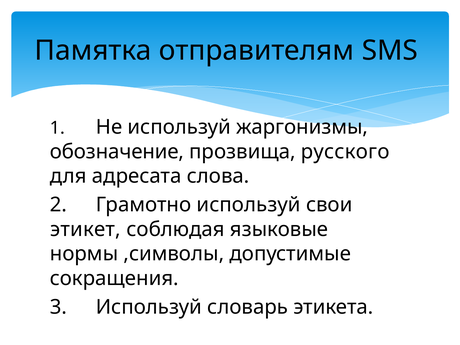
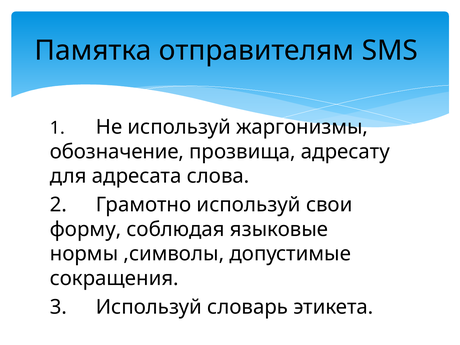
русского: русского -> адресату (345, 152)
этикет: этикет -> форму (86, 229)
